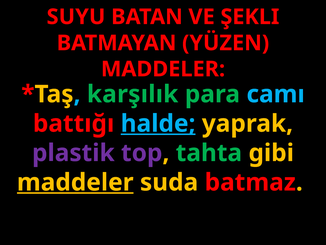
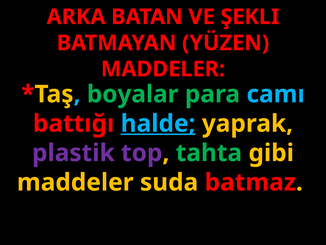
SUYU: SUYU -> ARKA (76, 17)
karşılık: karşılık -> boyalar (133, 94)
maddeler underline: present -> none (75, 182)
